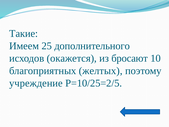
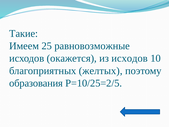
дополнительного: дополнительного -> равновозможные (92, 46)
из бросают: бросают -> исходов (130, 58)
учреждение: учреждение -> образования (36, 83)
